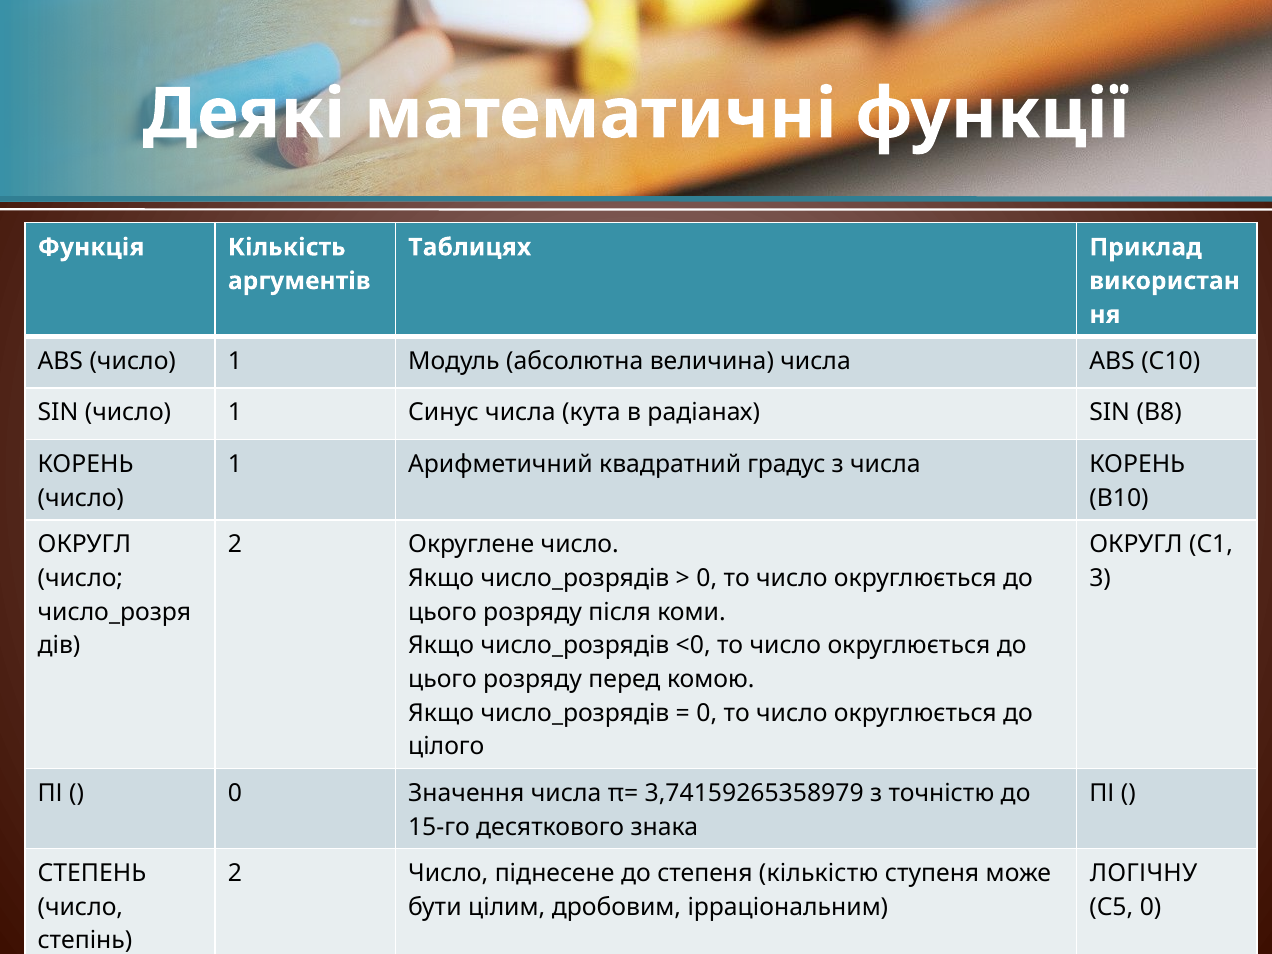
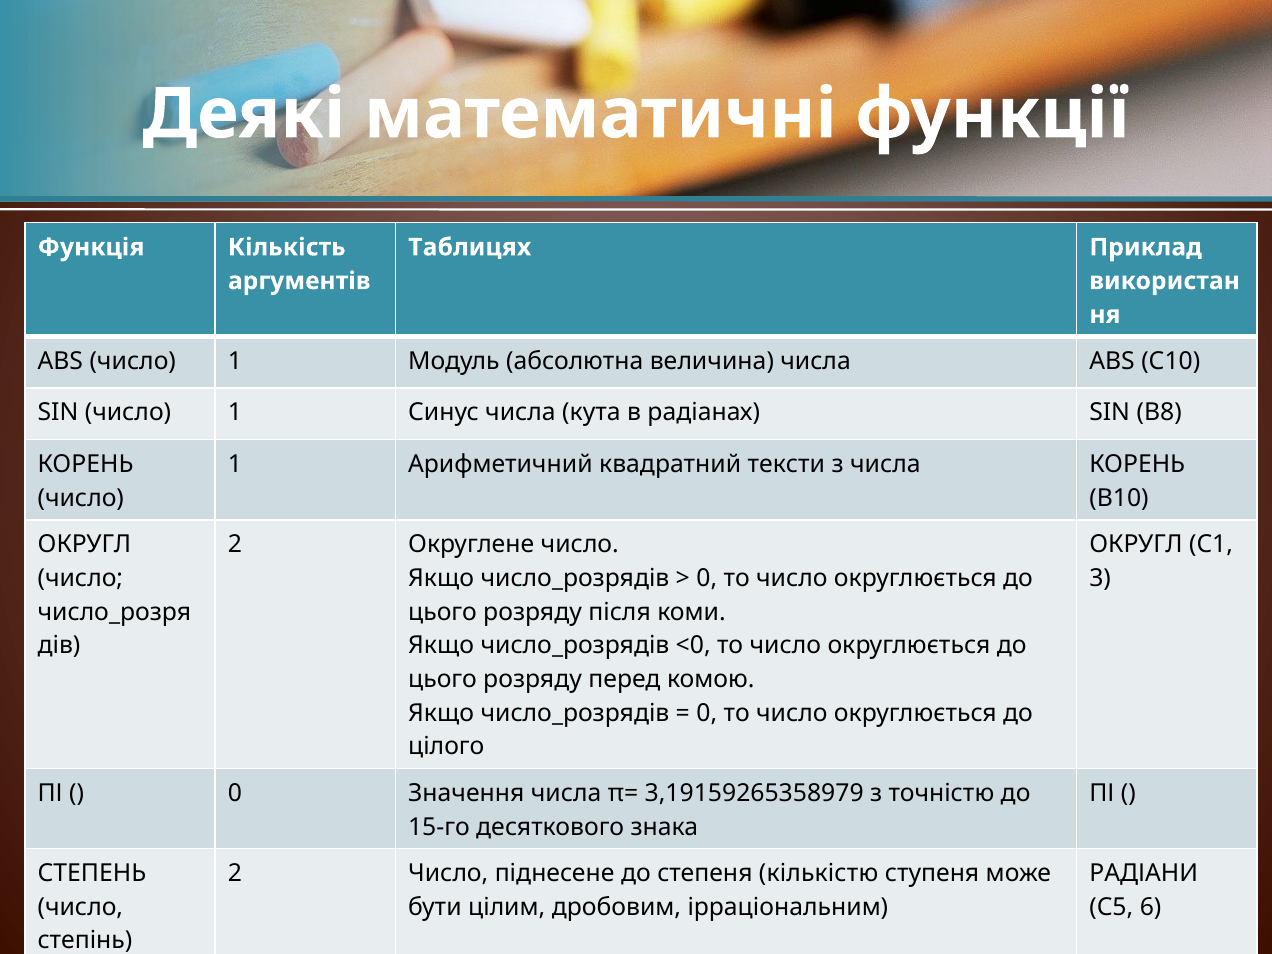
градус: градус -> тексти (786, 464)
3,74159265358979: 3,74159265358979 -> 3,19159265358979 (754, 793)
ЛОГІЧНУ: ЛОГІЧНУ -> РАДІАНИ (1144, 873)
С5 0: 0 -> 6 (1151, 907)
